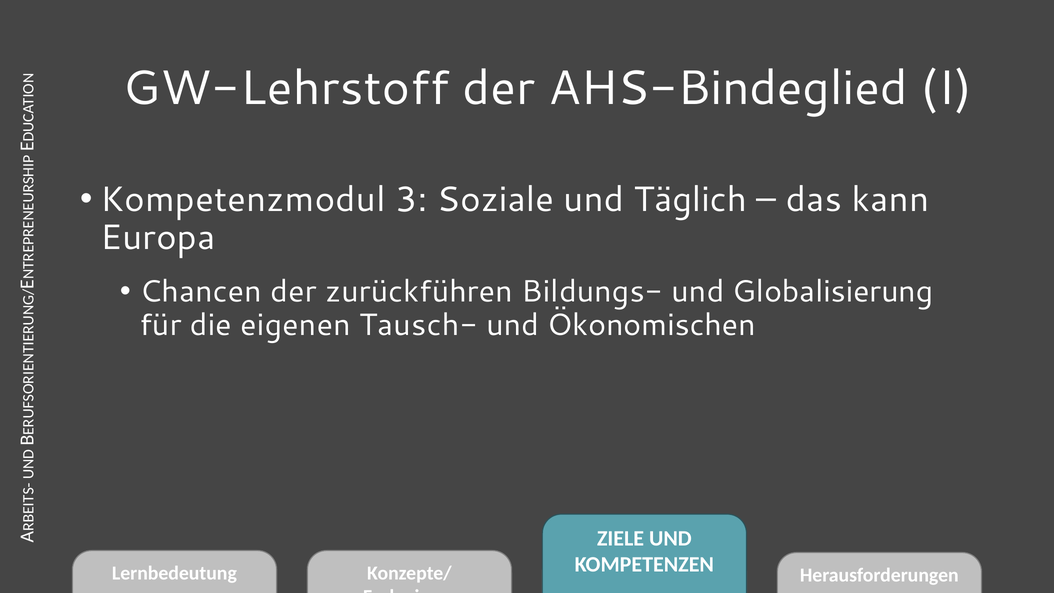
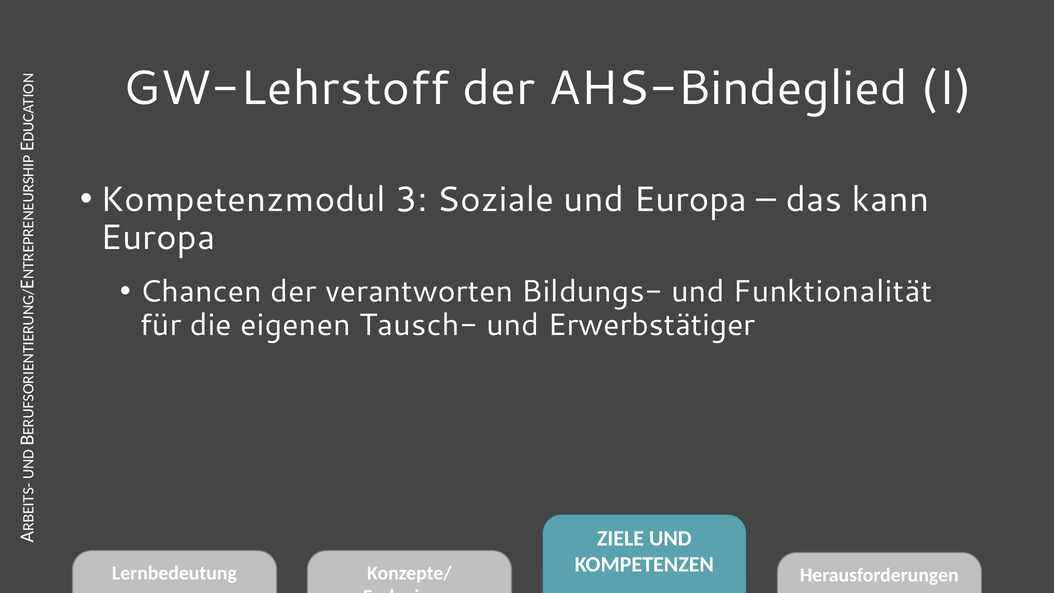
und Täglich: Täglich -> Europa (690, 199)
zurückführen: zurückführen -> verantworten (419, 292)
Globalisierung: Globalisierung -> Funktionalität (833, 292)
Ökonomischen: Ökonomischen -> Erwerbstätiger (652, 325)
